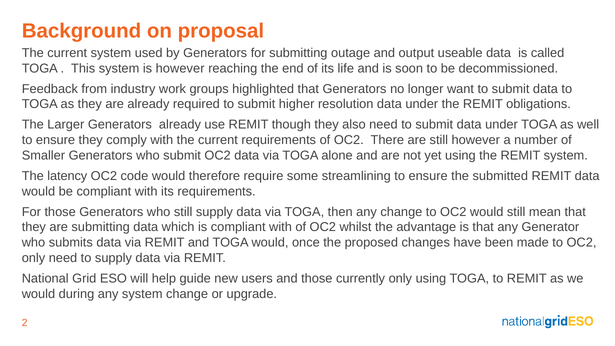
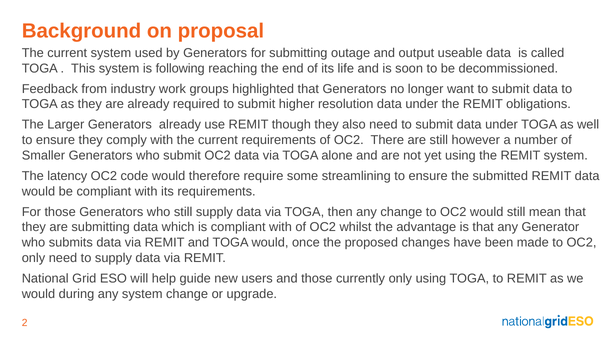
is however: however -> following (180, 68)
